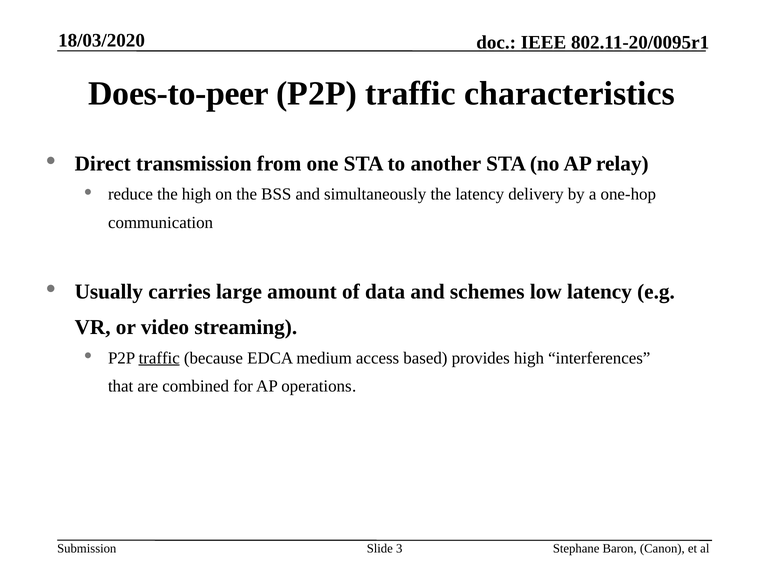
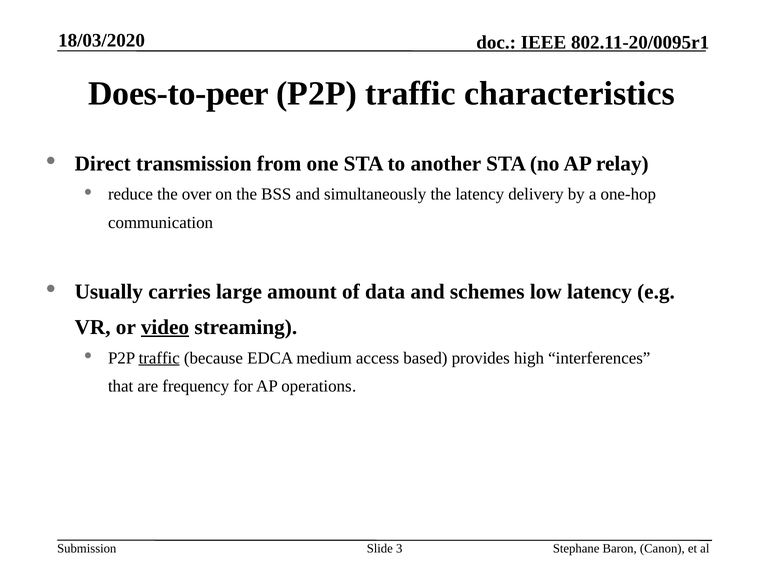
the high: high -> over (197, 194)
video underline: none -> present (165, 327)
combined: combined -> frequency (196, 387)
